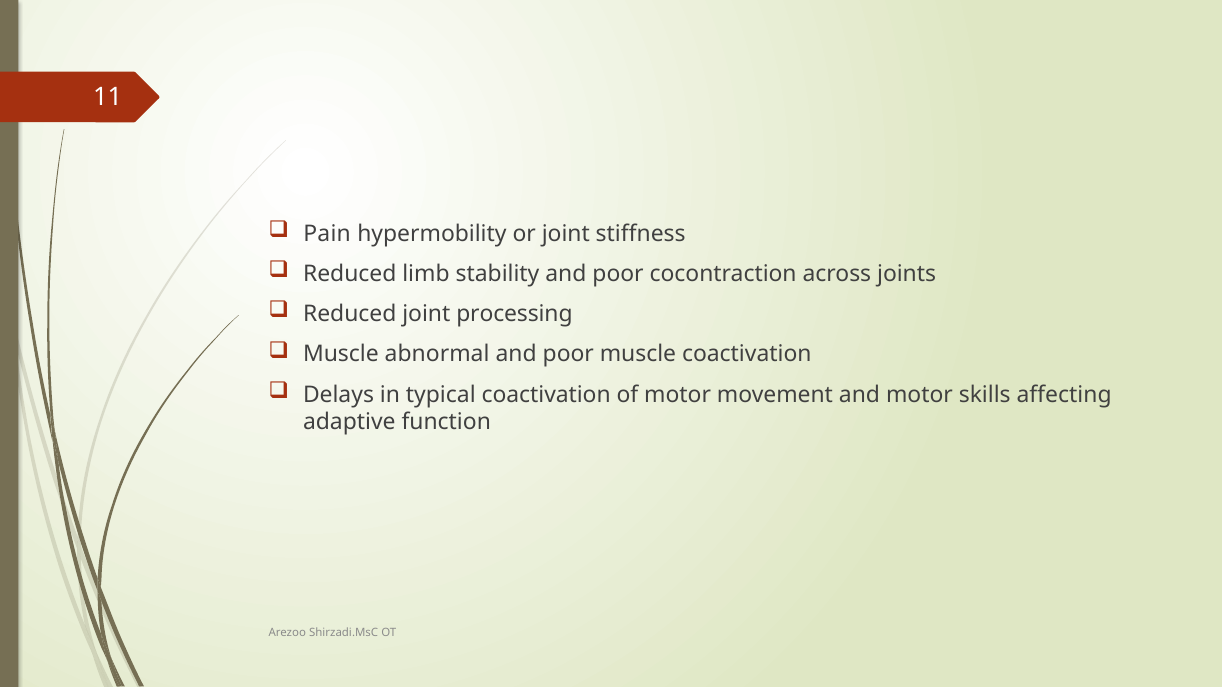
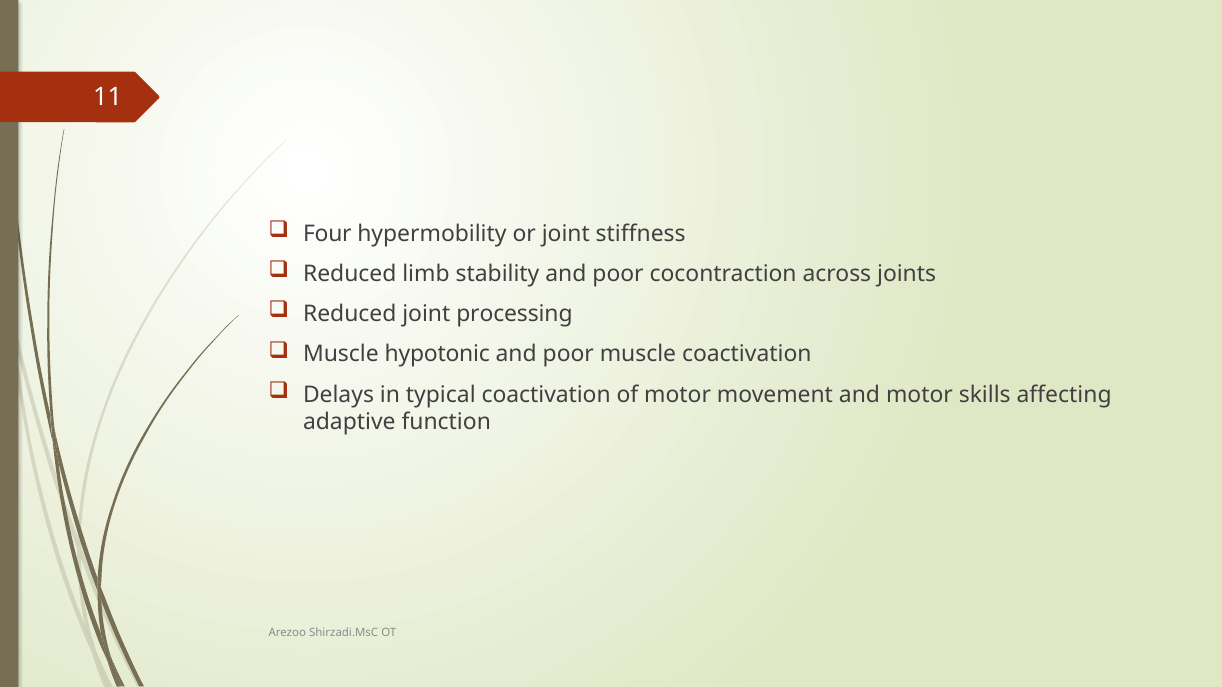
Pain: Pain -> Four (327, 234)
abnormal: abnormal -> hypotonic (437, 354)
